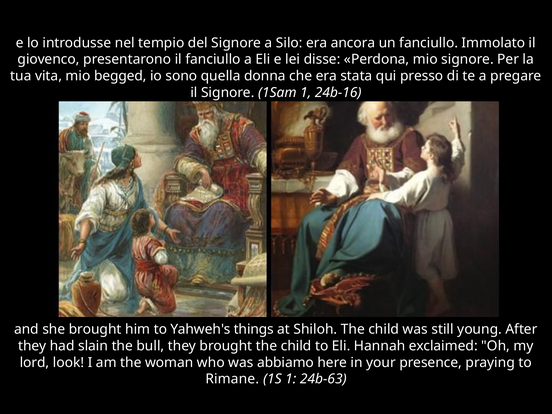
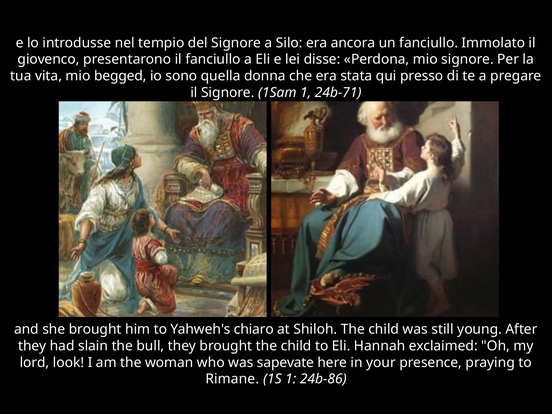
24b-16: 24b-16 -> 24b-71 (338, 93)
things: things -> chiaro (254, 329)
abbiamo: abbiamo -> sapevate (286, 362)
24b-63: 24b-63 -> 24b-86 (323, 379)
